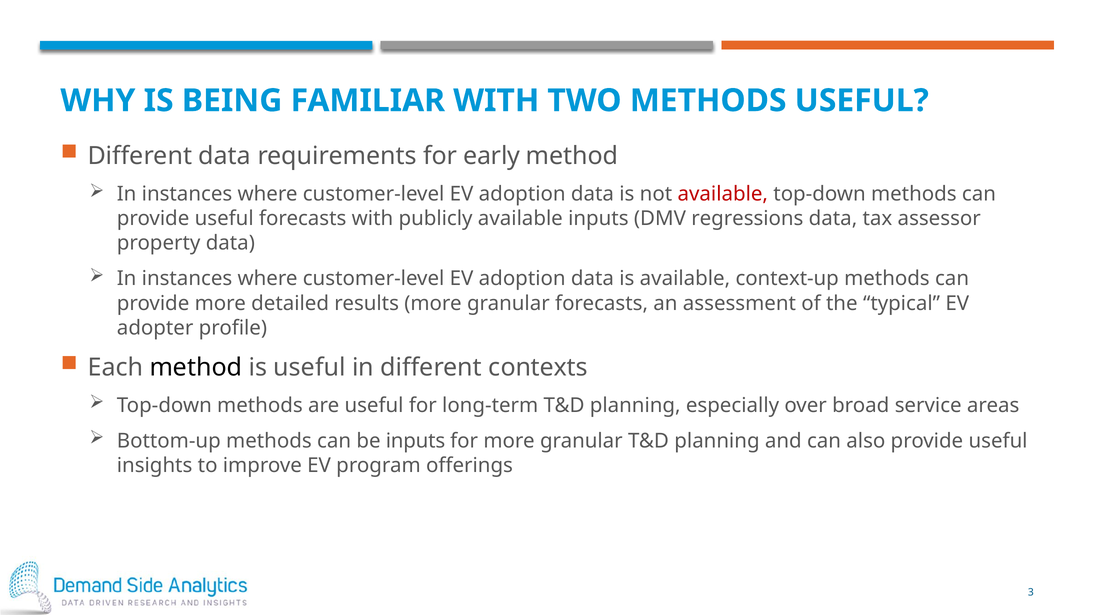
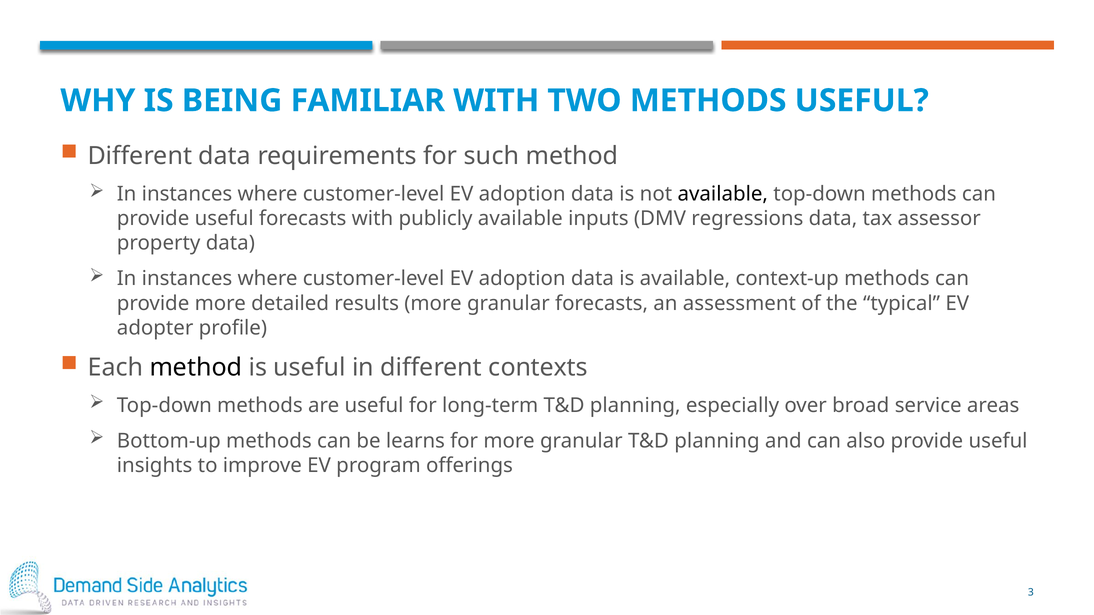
early: early -> such (491, 156)
available colour: red -> black (723, 194)
be inputs: inputs -> learns (415, 441)
